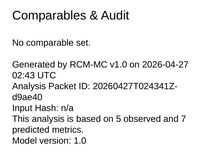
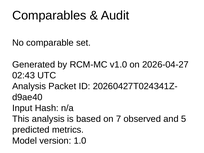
5: 5 -> 7 (119, 119)
7: 7 -> 5 (184, 119)
